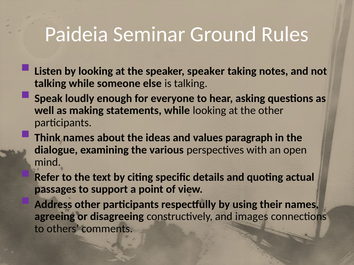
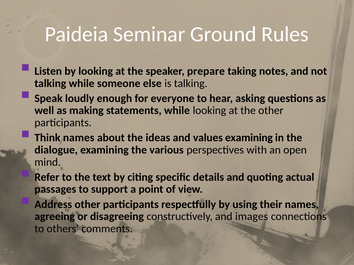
speaker speaker: speaker -> prepare (206, 71)
values paragraph: paragraph -> examining (249, 138)
